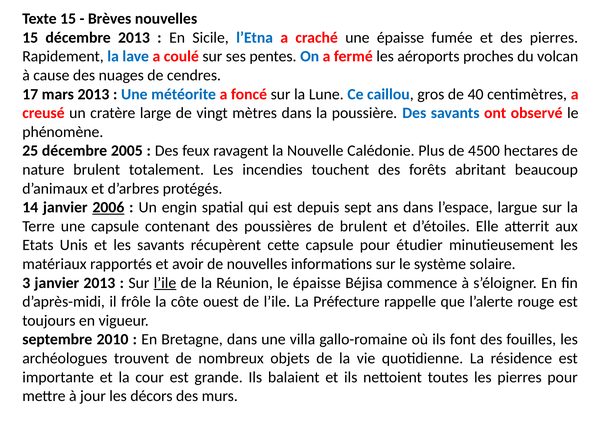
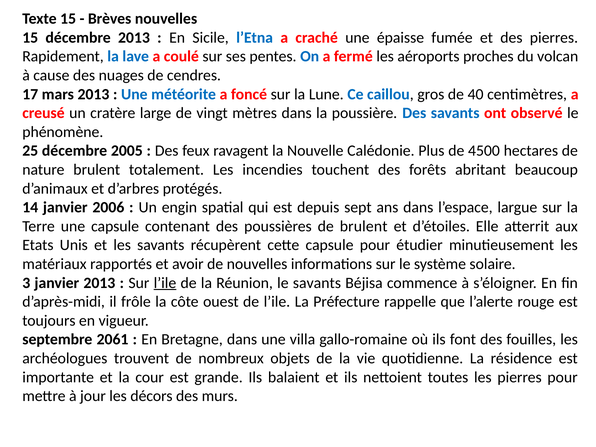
2006 underline: present -> none (108, 207)
le épaisse: épaisse -> savants (317, 283)
2010: 2010 -> 2061 (113, 339)
